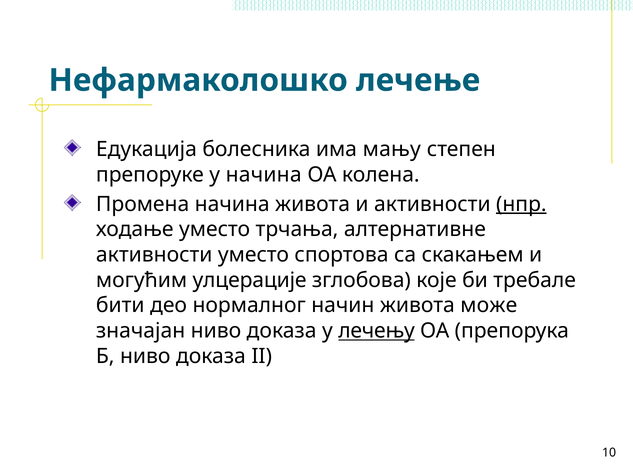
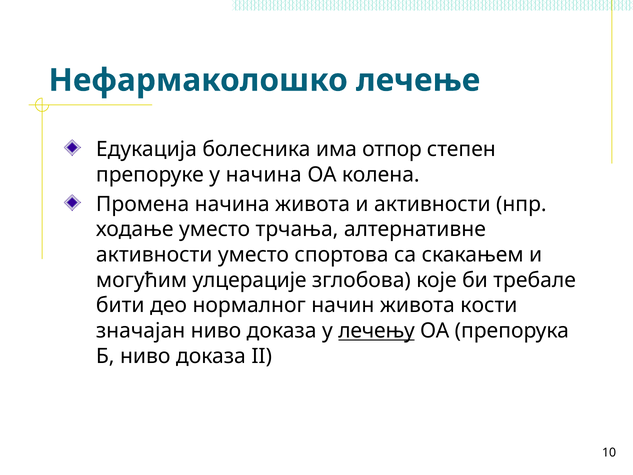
мању: мању -> отпор (392, 149)
нпр underline: present -> none (521, 204)
може: може -> кости (489, 305)
